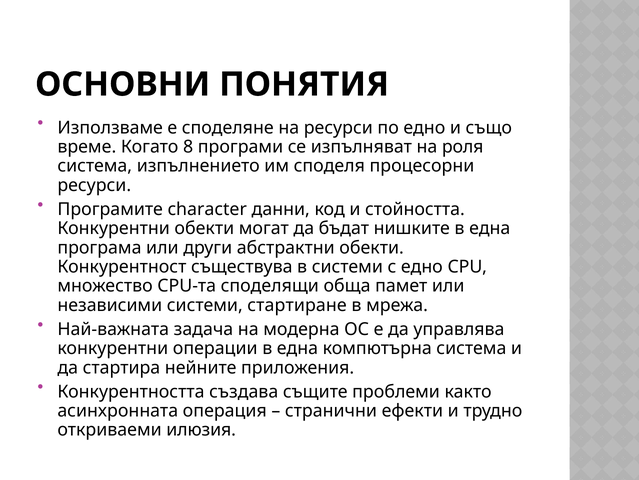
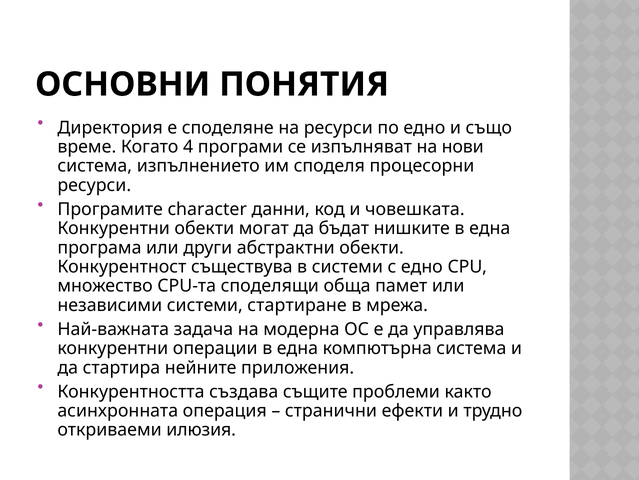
Използваме: Използваме -> Директория (110, 128)
8: 8 -> 4 (188, 147)
роля: роля -> нови (463, 147)
стойността: стойността -> човешката (415, 209)
